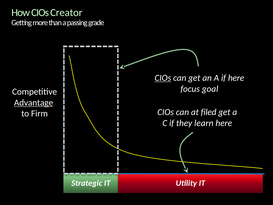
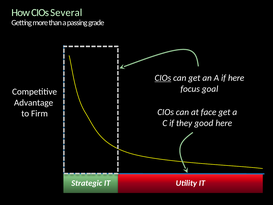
Creator: Creator -> Several (66, 13)
Advantage underline: present -> none (34, 103)
filed: filed -> face (209, 112)
learn: learn -> good (204, 123)
